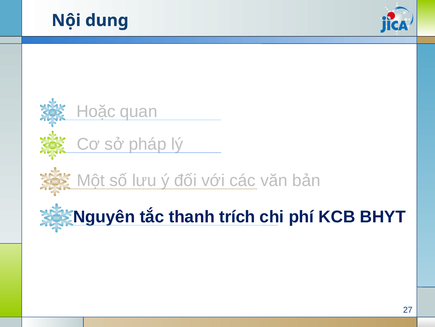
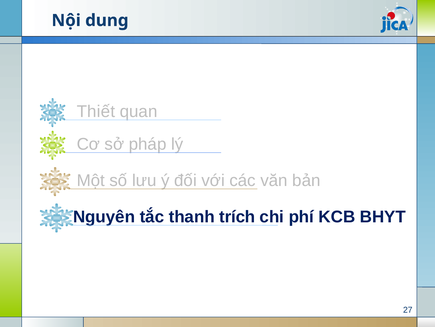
Hoặc: Hoặc -> Thiết (96, 111)
